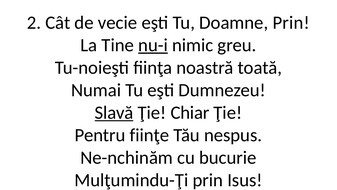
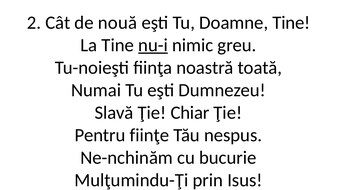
vecie: vecie -> nouă (117, 23)
Doamne Prin: Prin -> Tine (291, 23)
Slavă underline: present -> none (114, 112)
